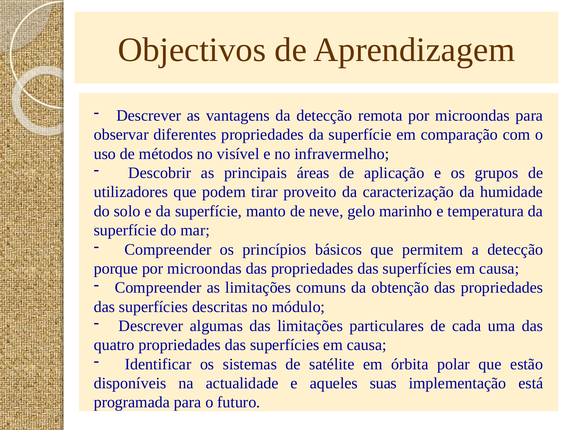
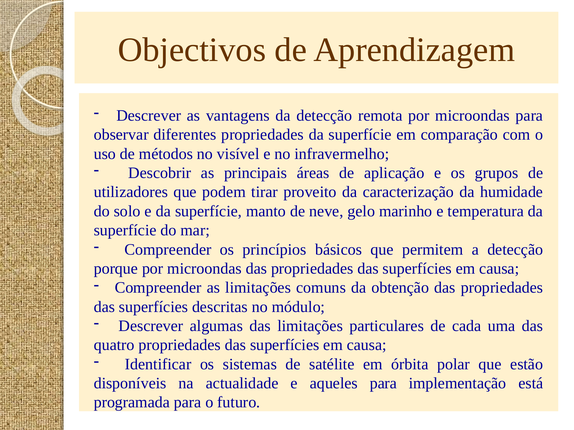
aqueles suas: suas -> para (383, 384)
